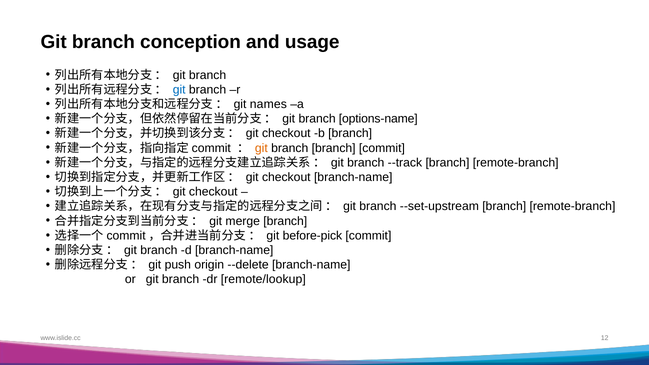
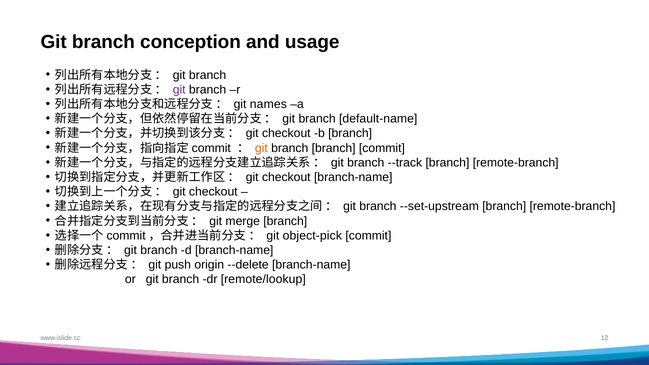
git colour: blue -> purple (179, 90)
options-name: options-name -> default-name (378, 119)
before-pick: before-pick -> object-pick (312, 236)
